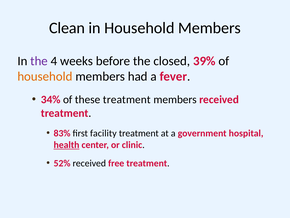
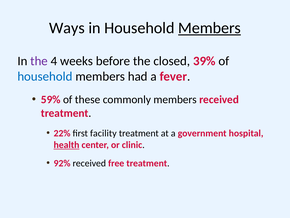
Clean: Clean -> Ways (67, 28)
Members underline: none -> present (210, 28)
household colour: orange -> blue (45, 76)
34%: 34% -> 59% (51, 99)
these treatment: treatment -> commonly (127, 99)
83%: 83% -> 22% (62, 133)
52%: 52% -> 92% (62, 163)
